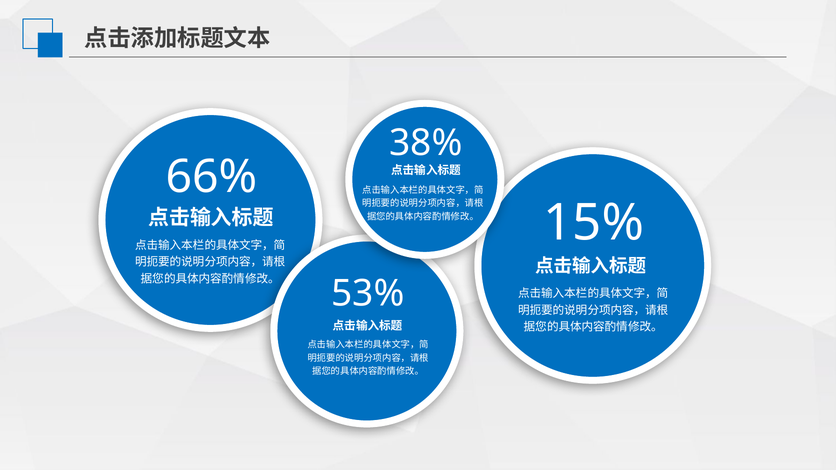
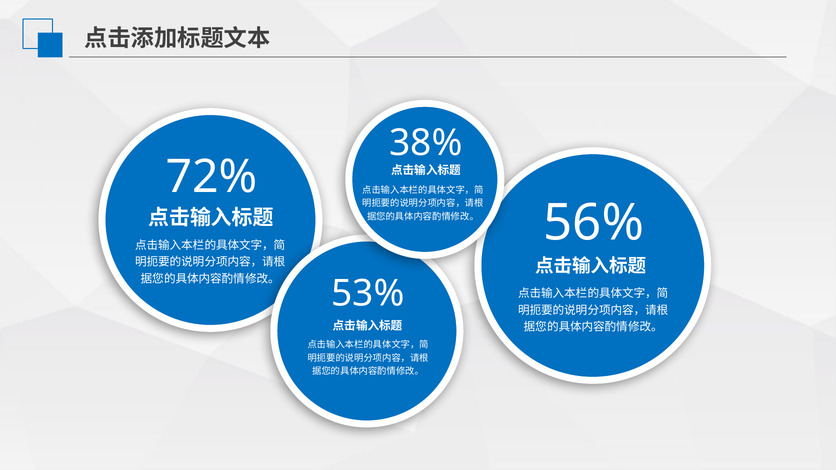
66%: 66% -> 72% (211, 177)
15%: 15% -> 56% (594, 223)
